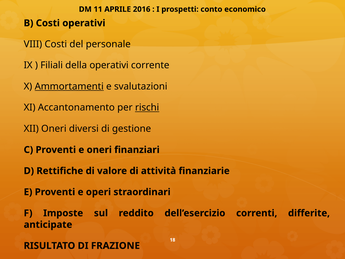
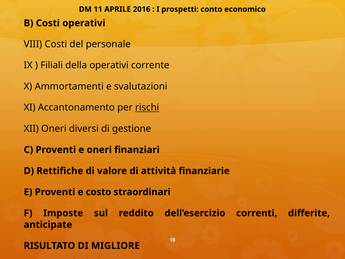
Ammortamenti underline: present -> none (69, 86)
operi: operi -> costo (99, 192)
FRAZIONE: FRAZIONE -> MIGLIORE (115, 246)
